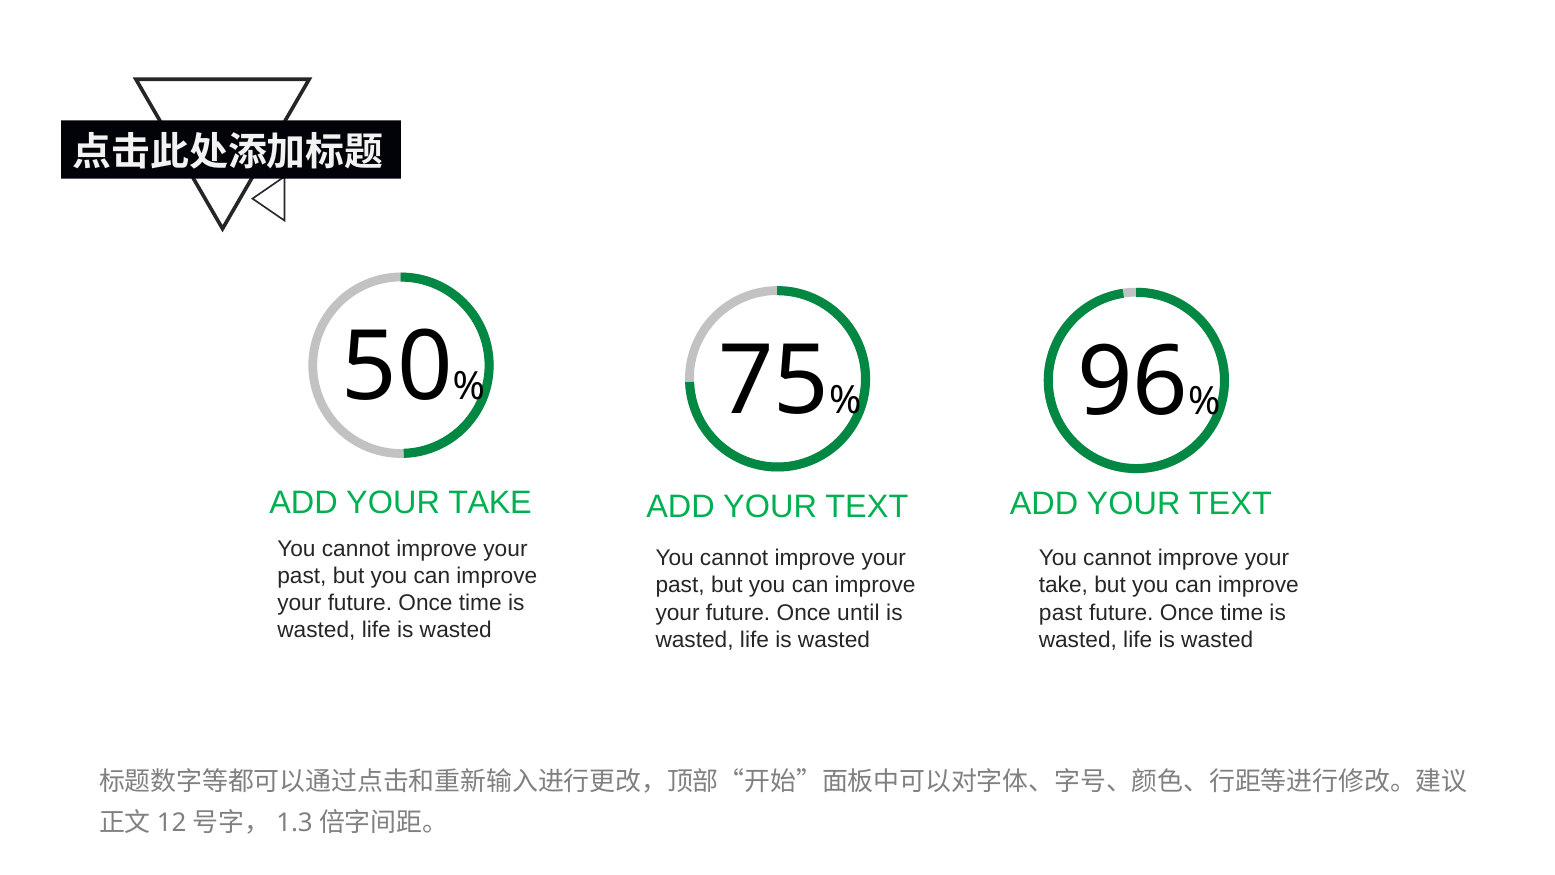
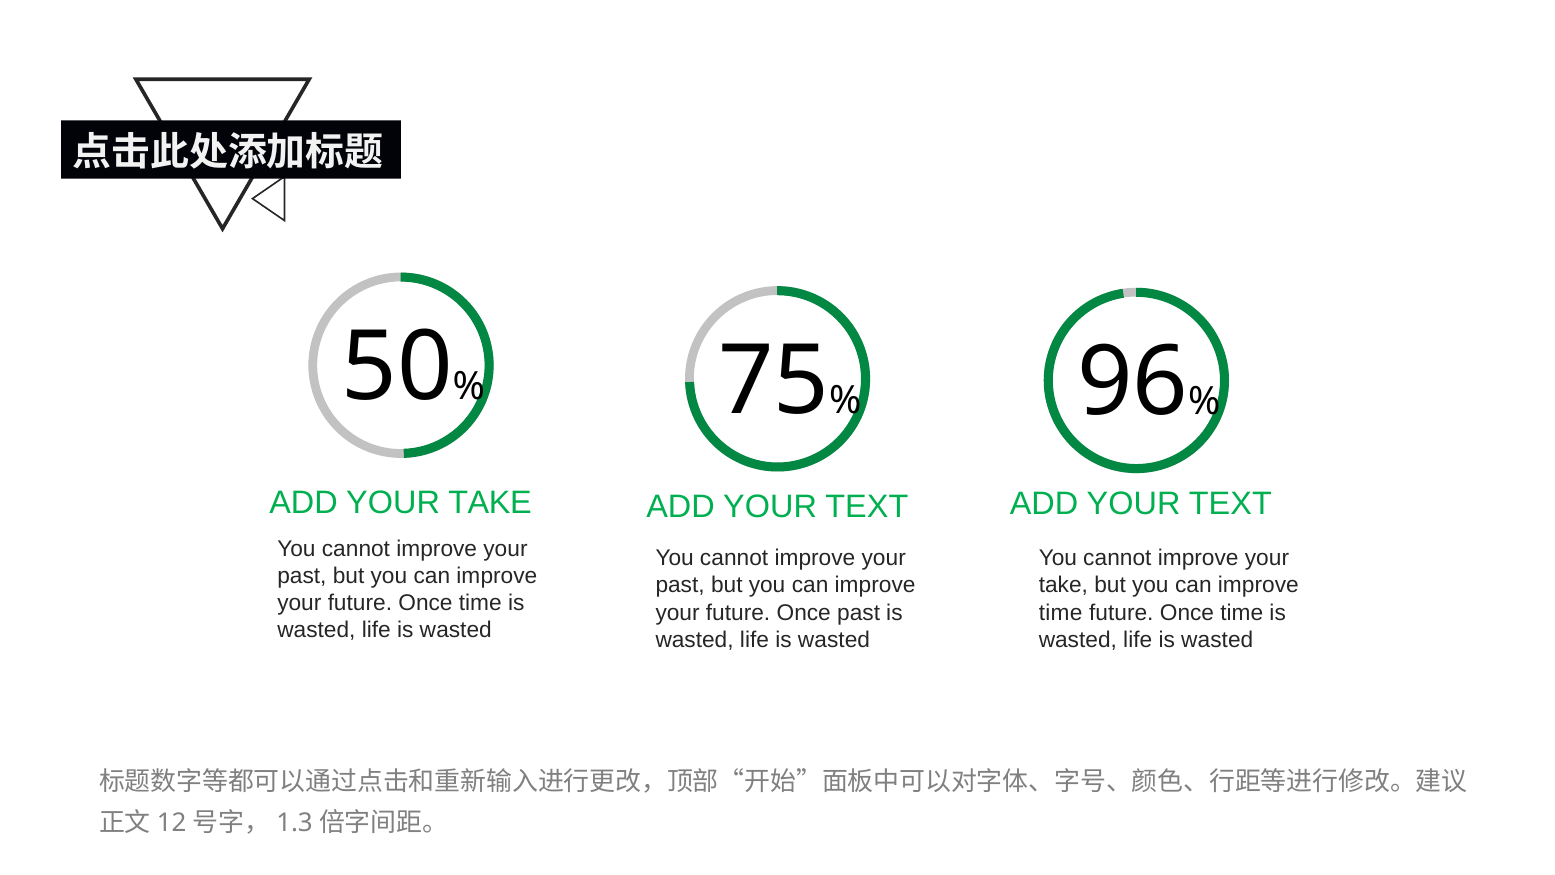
Once until: until -> past (859, 612)
past: past -> time (1061, 612)
